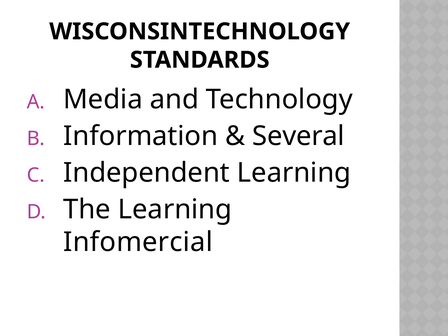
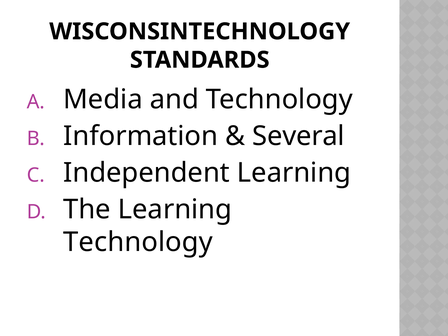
Infomercial: Infomercial -> Technology (138, 242)
